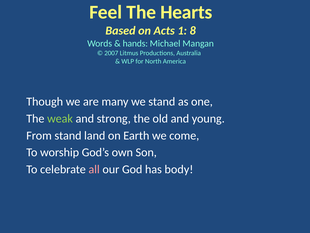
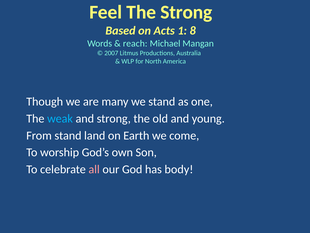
The Hearts: Hearts -> Strong (186, 12)
hands: hands -> reach (135, 43)
weak colour: light green -> light blue (60, 118)
